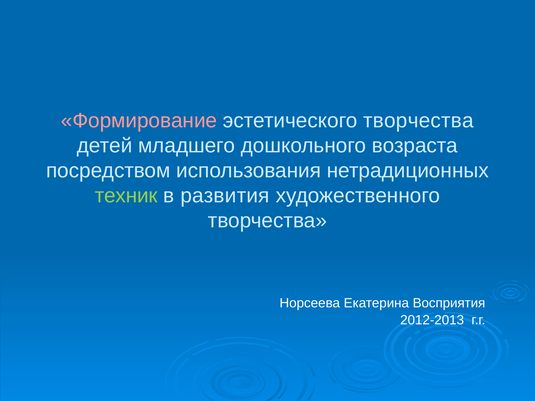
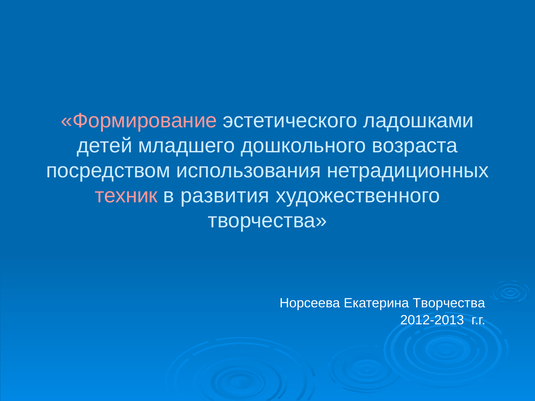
эстетического творчества: творчества -> ладошками (419, 121)
техник colour: light green -> pink (126, 196)
Екатерина Восприятия: Восприятия -> Творчества (449, 303)
